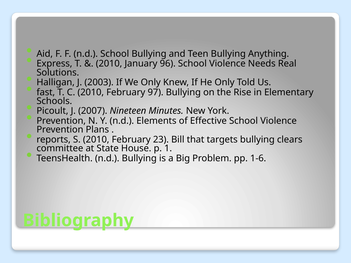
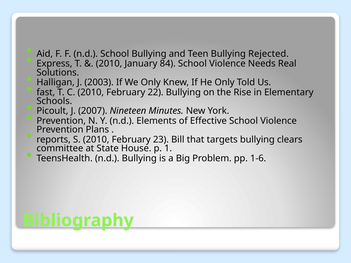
Anything: Anything -> Rejected (268, 54)
96: 96 -> 84 (168, 64)
97: 97 -> 22 (156, 92)
